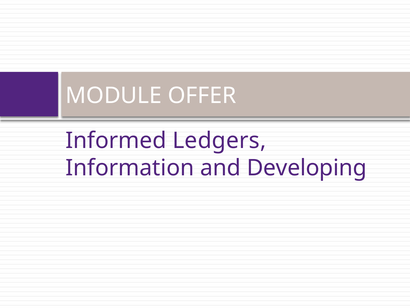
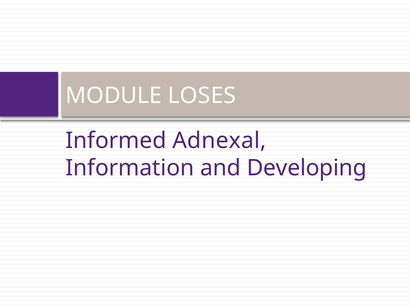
OFFER: OFFER -> LOSES (202, 96)
Ledgers: Ledgers -> Adnexal (219, 140)
